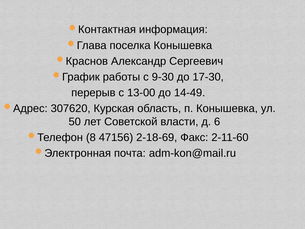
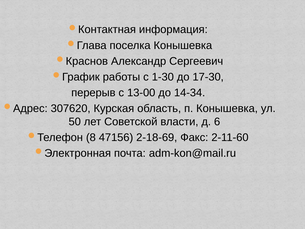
9-30: 9-30 -> 1-30 (163, 77)
14-49: 14-49 -> 14-34 (190, 93)
